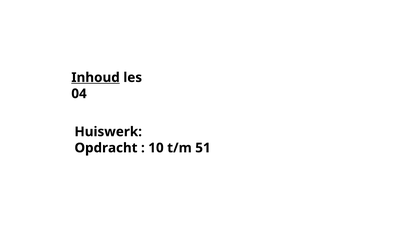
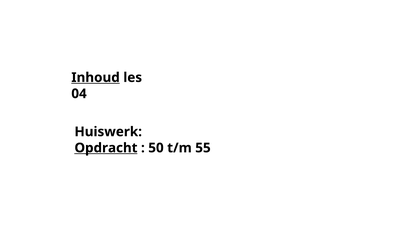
Opdracht underline: none -> present (106, 148)
10: 10 -> 50 (156, 148)
51: 51 -> 55 (203, 148)
